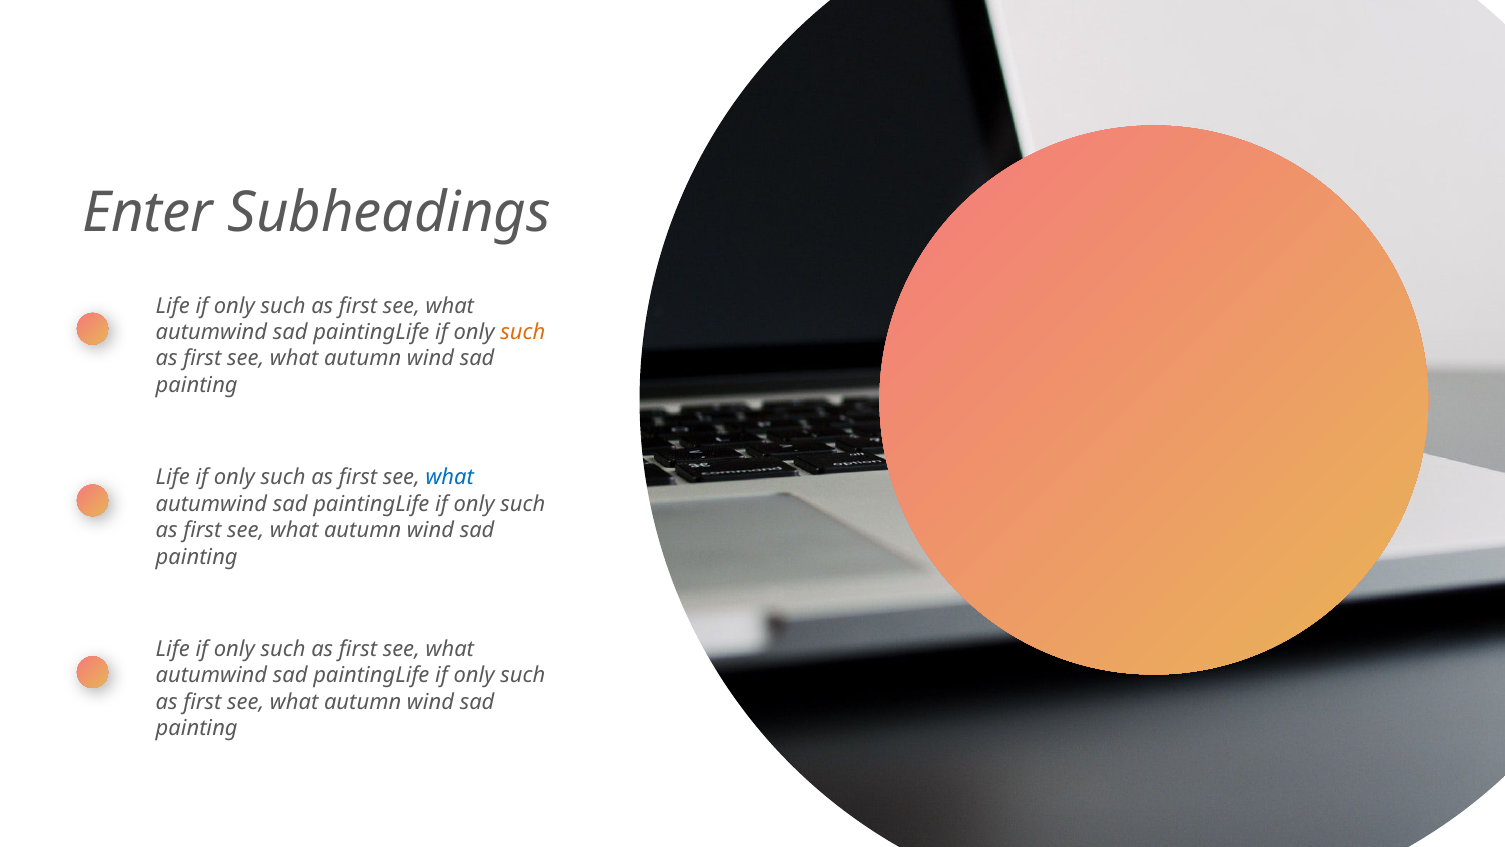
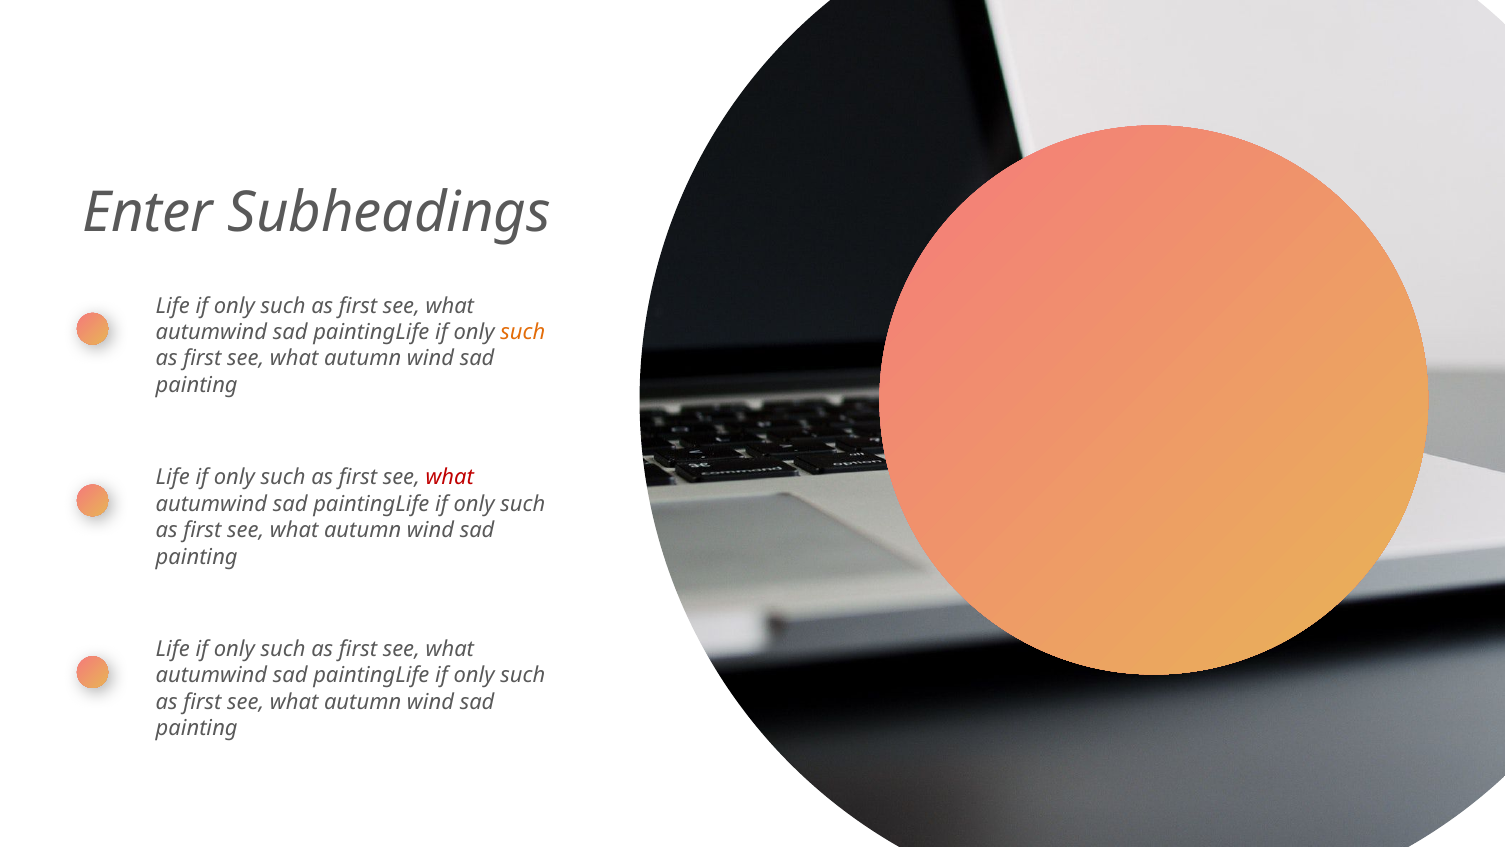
what colour: blue -> red (450, 477)
